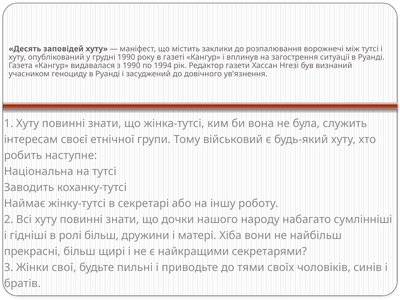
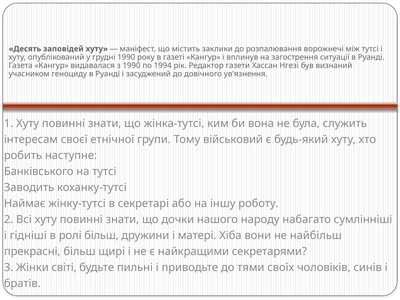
Національна: Національна -> Банківського (39, 172)
свої: свої -> світі (64, 268)
